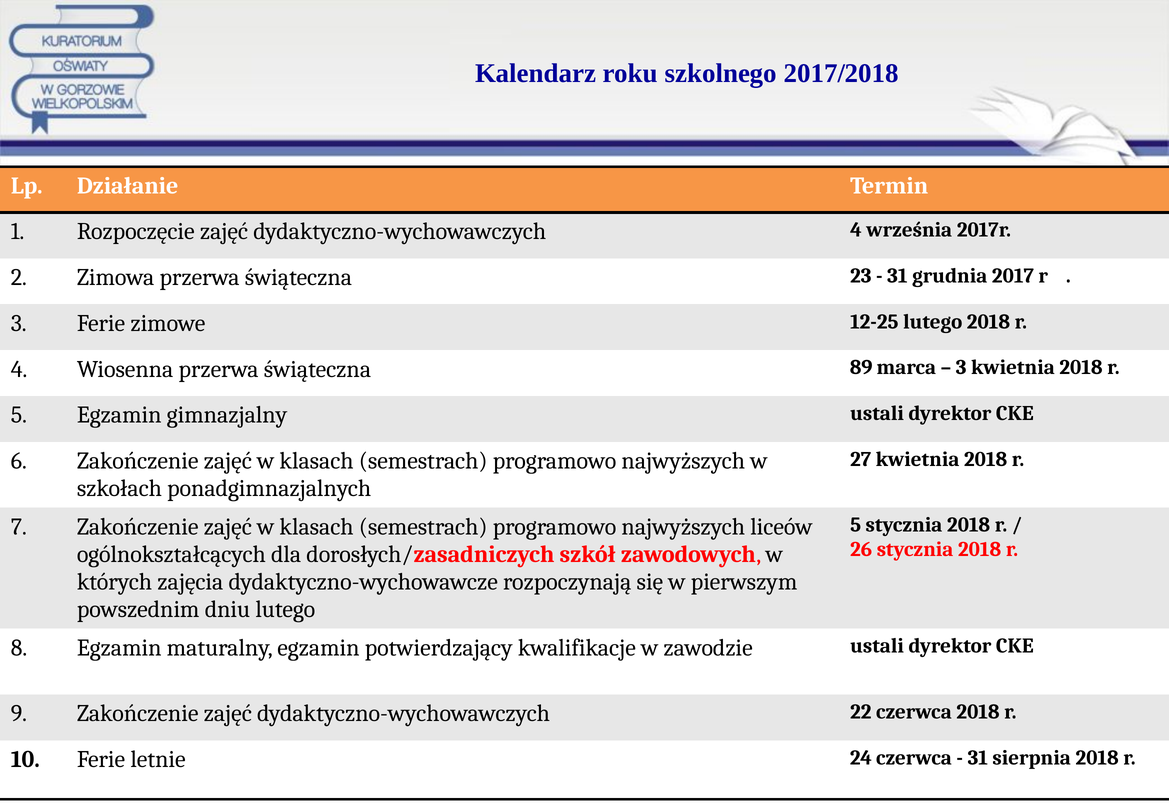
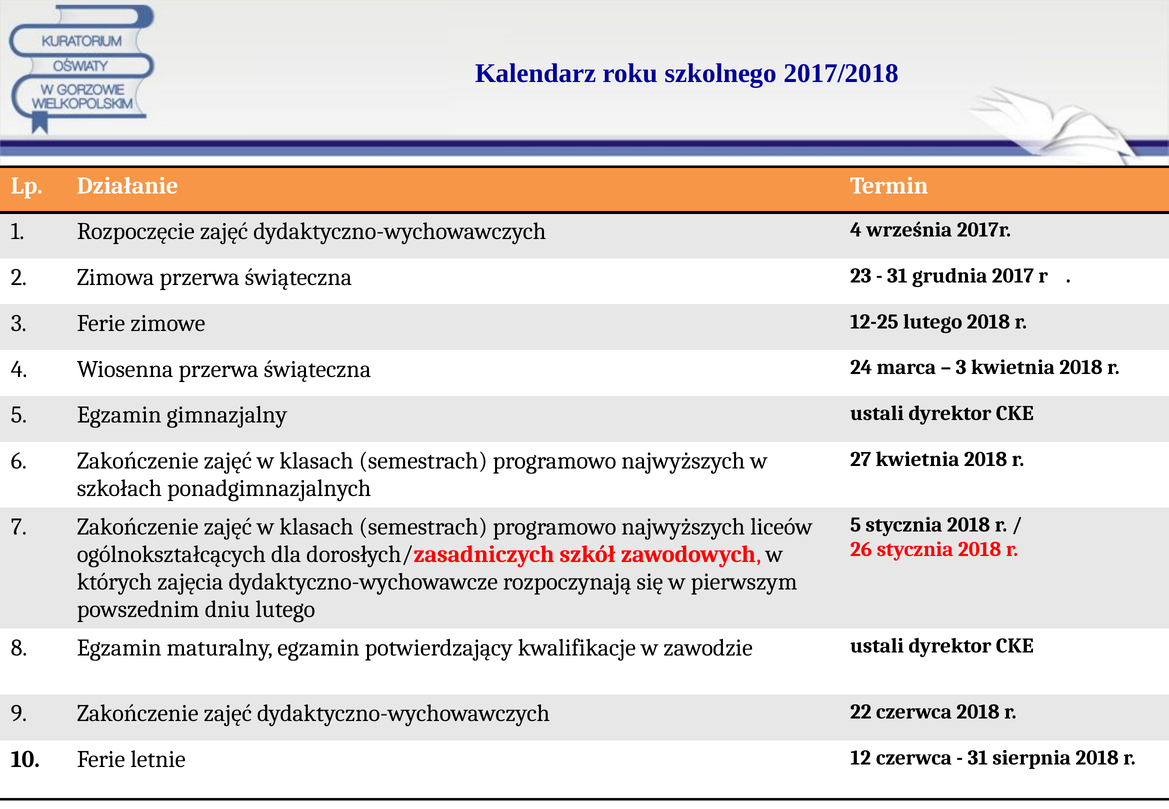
89: 89 -> 24 (861, 368)
24: 24 -> 12 (861, 758)
